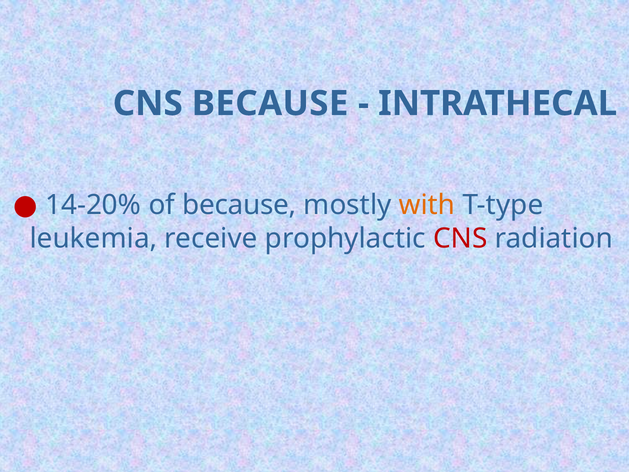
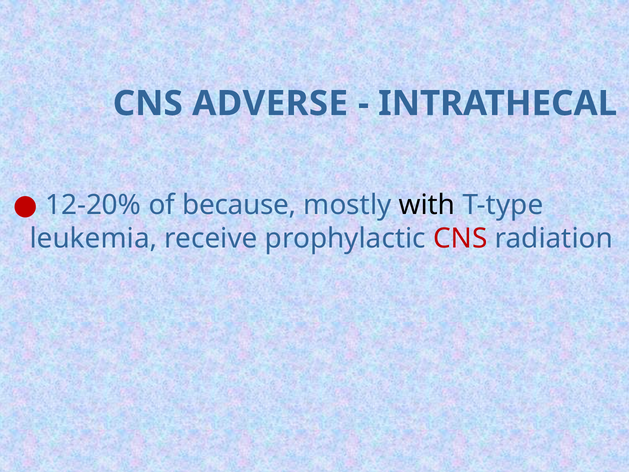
CNS BECAUSE: BECAUSE -> ADVERSE (270, 103)
14-20%: 14-20% -> 12-20% (93, 205)
with colour: orange -> black (427, 205)
